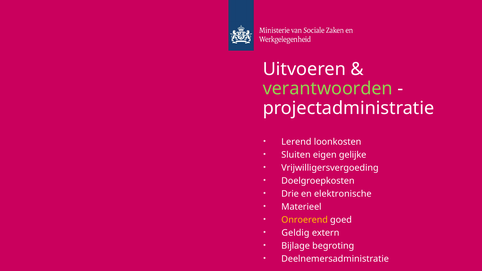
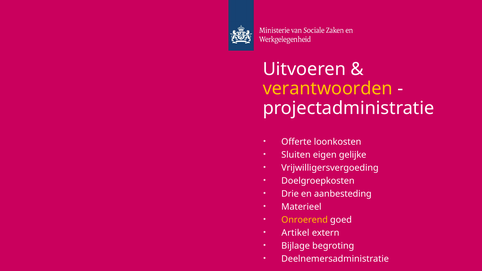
verantwoorden colour: light green -> yellow (328, 89)
Lerend: Lerend -> Offerte (296, 142)
elektronische: elektronische -> aanbesteding (343, 194)
Geldig: Geldig -> Artikel (295, 233)
